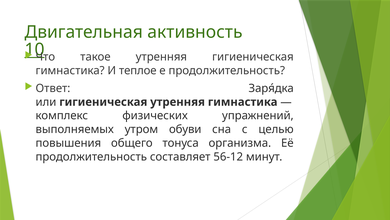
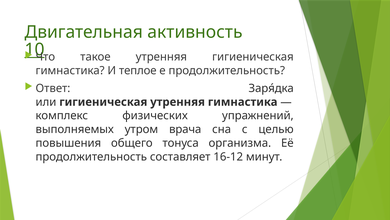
обуви: обуви -> врача (185, 129)
56-12: 56-12 -> 16-12 (228, 156)
